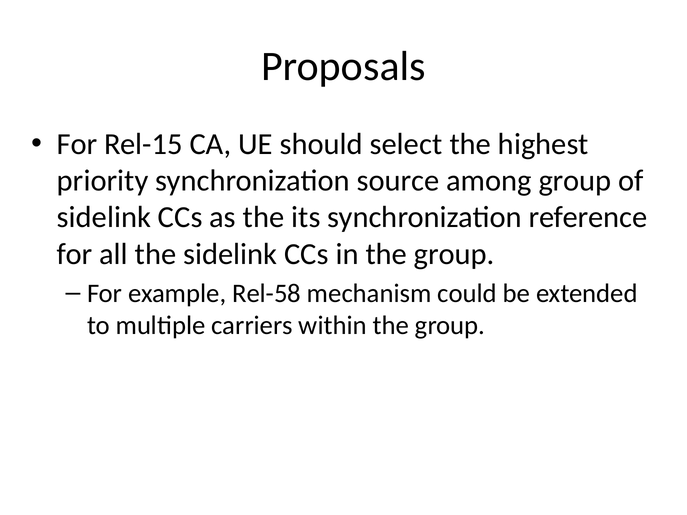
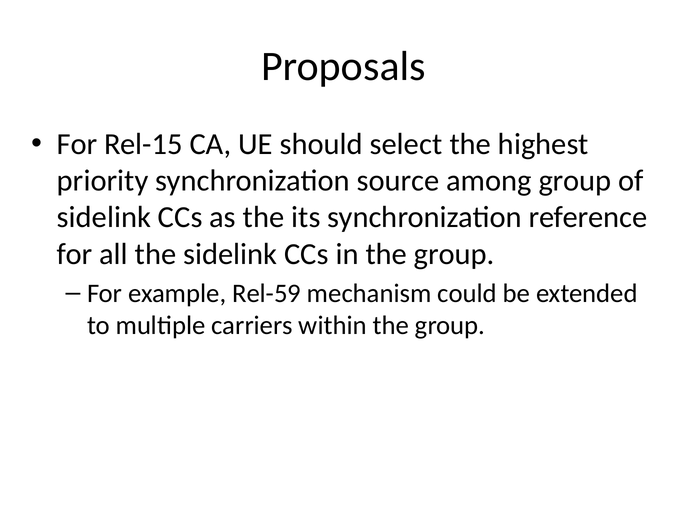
Rel-58: Rel-58 -> Rel-59 (267, 294)
